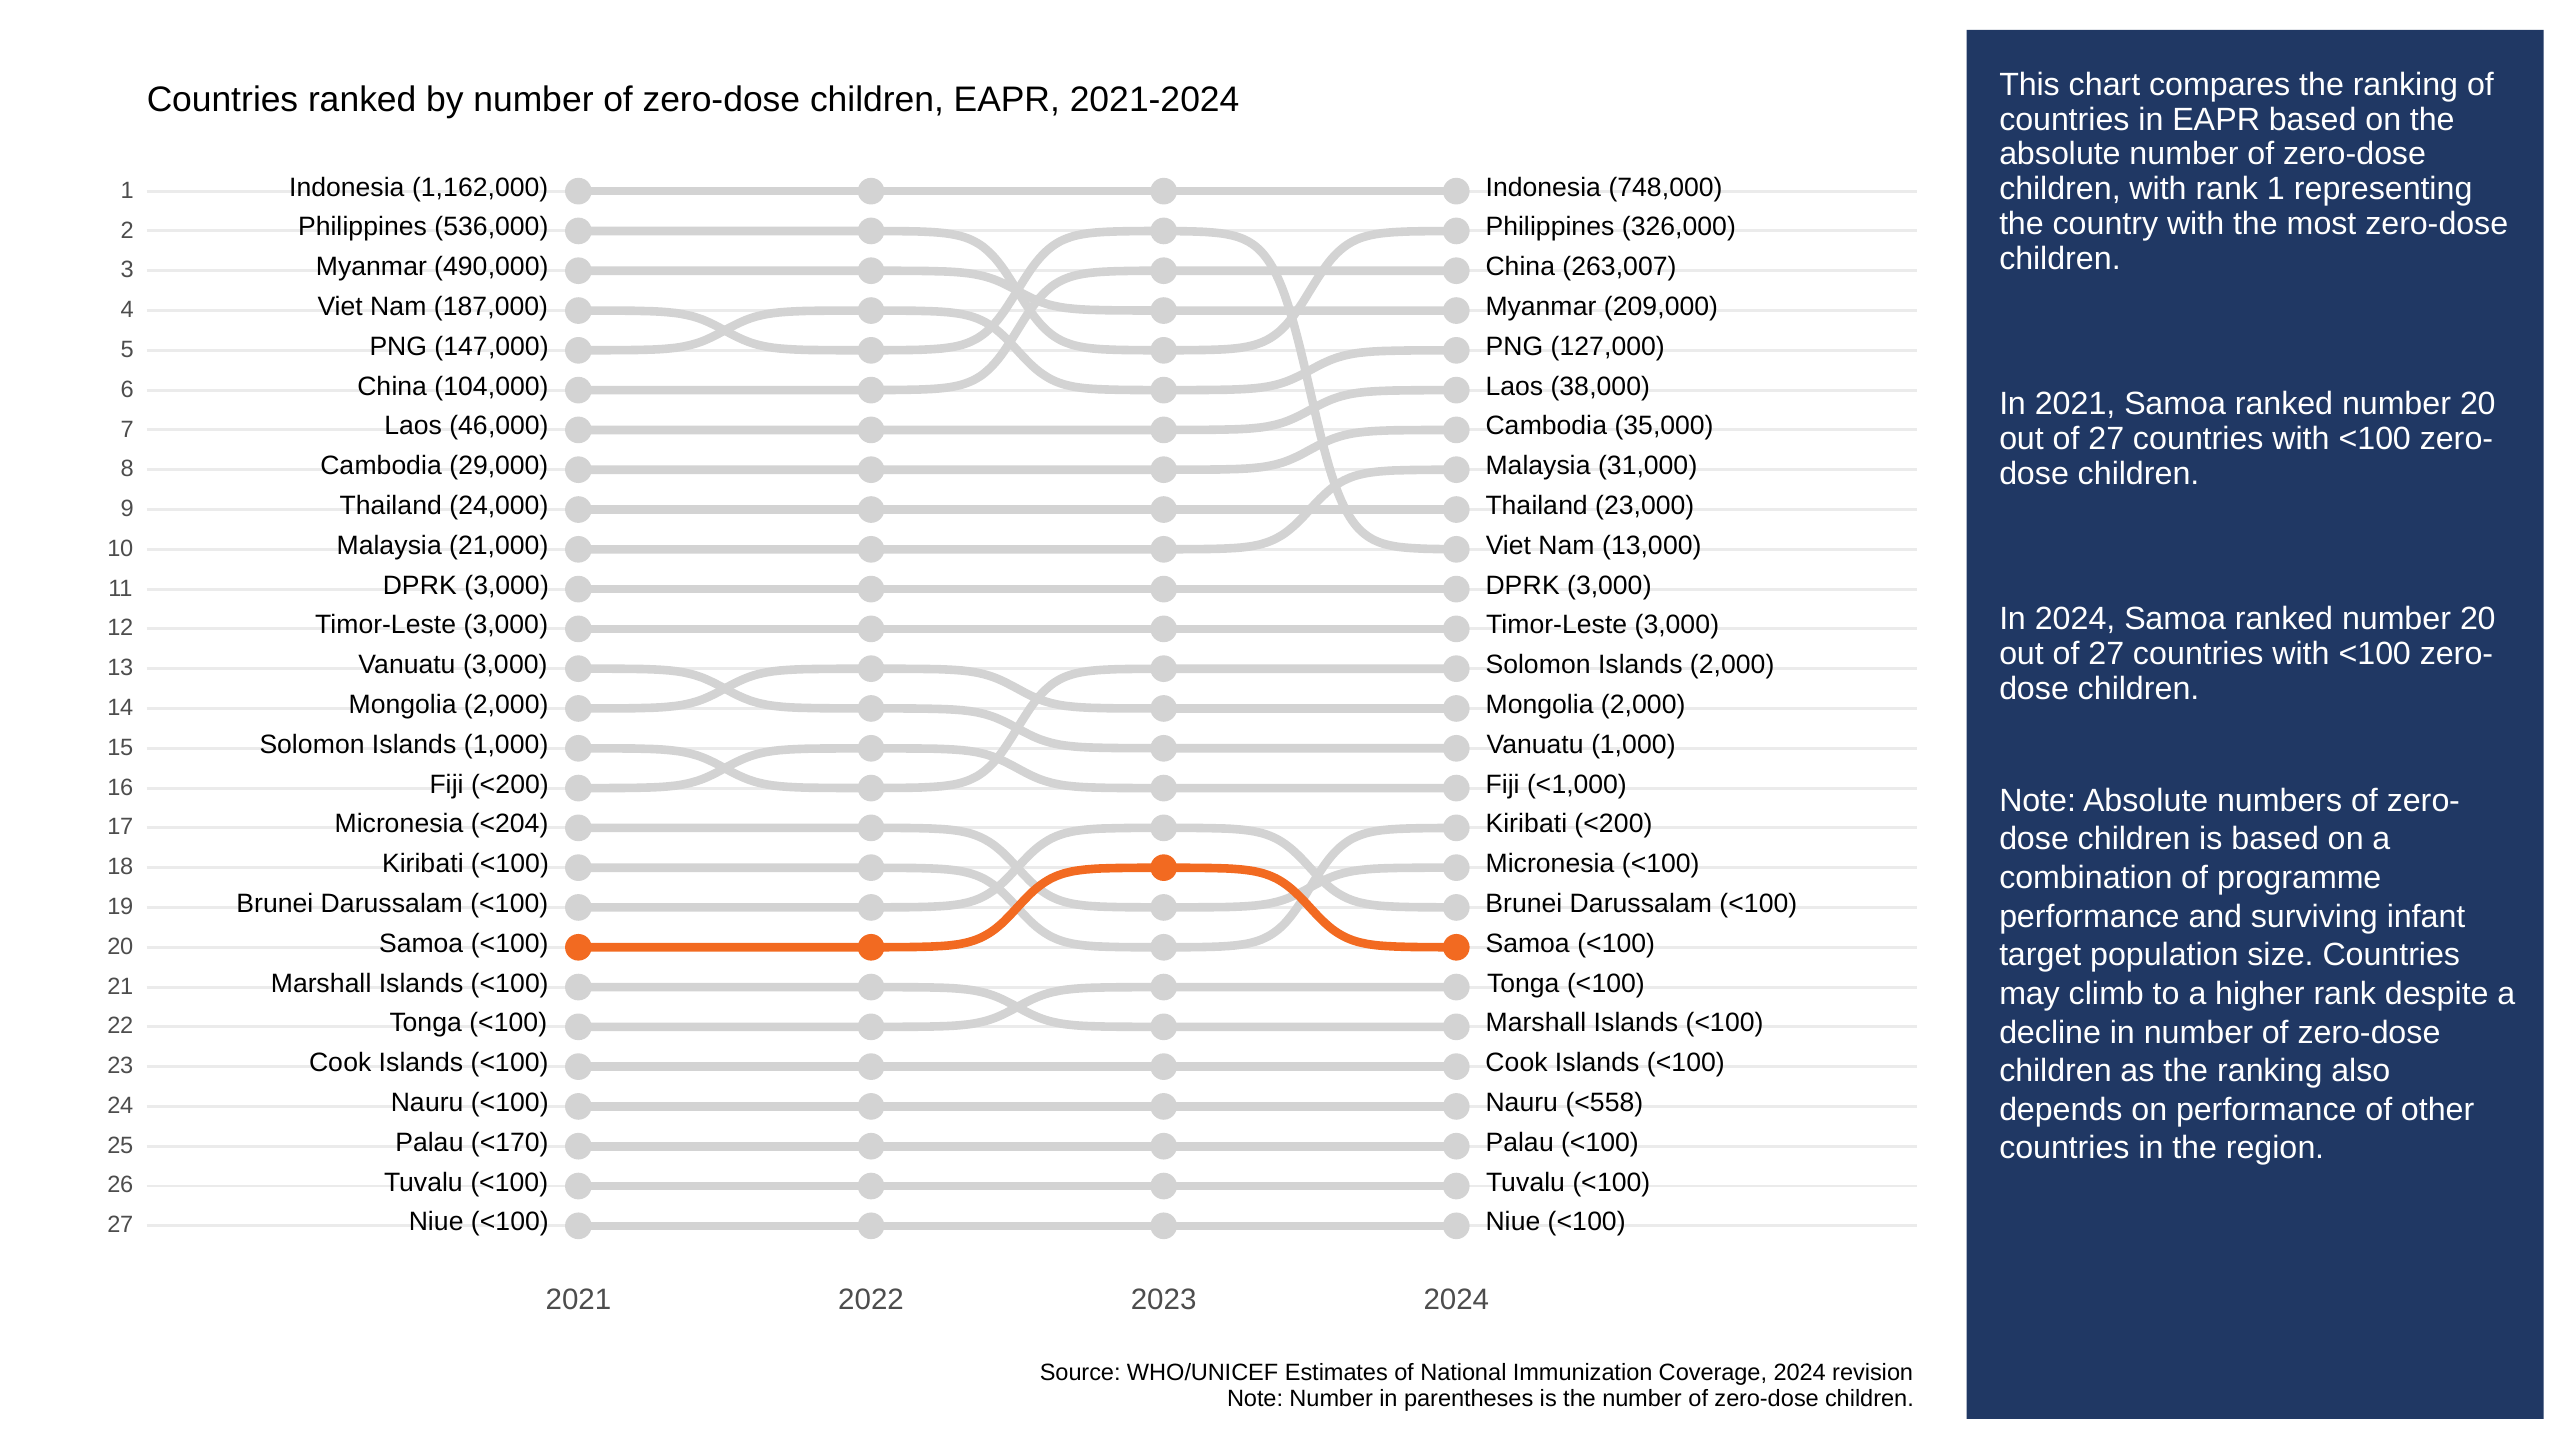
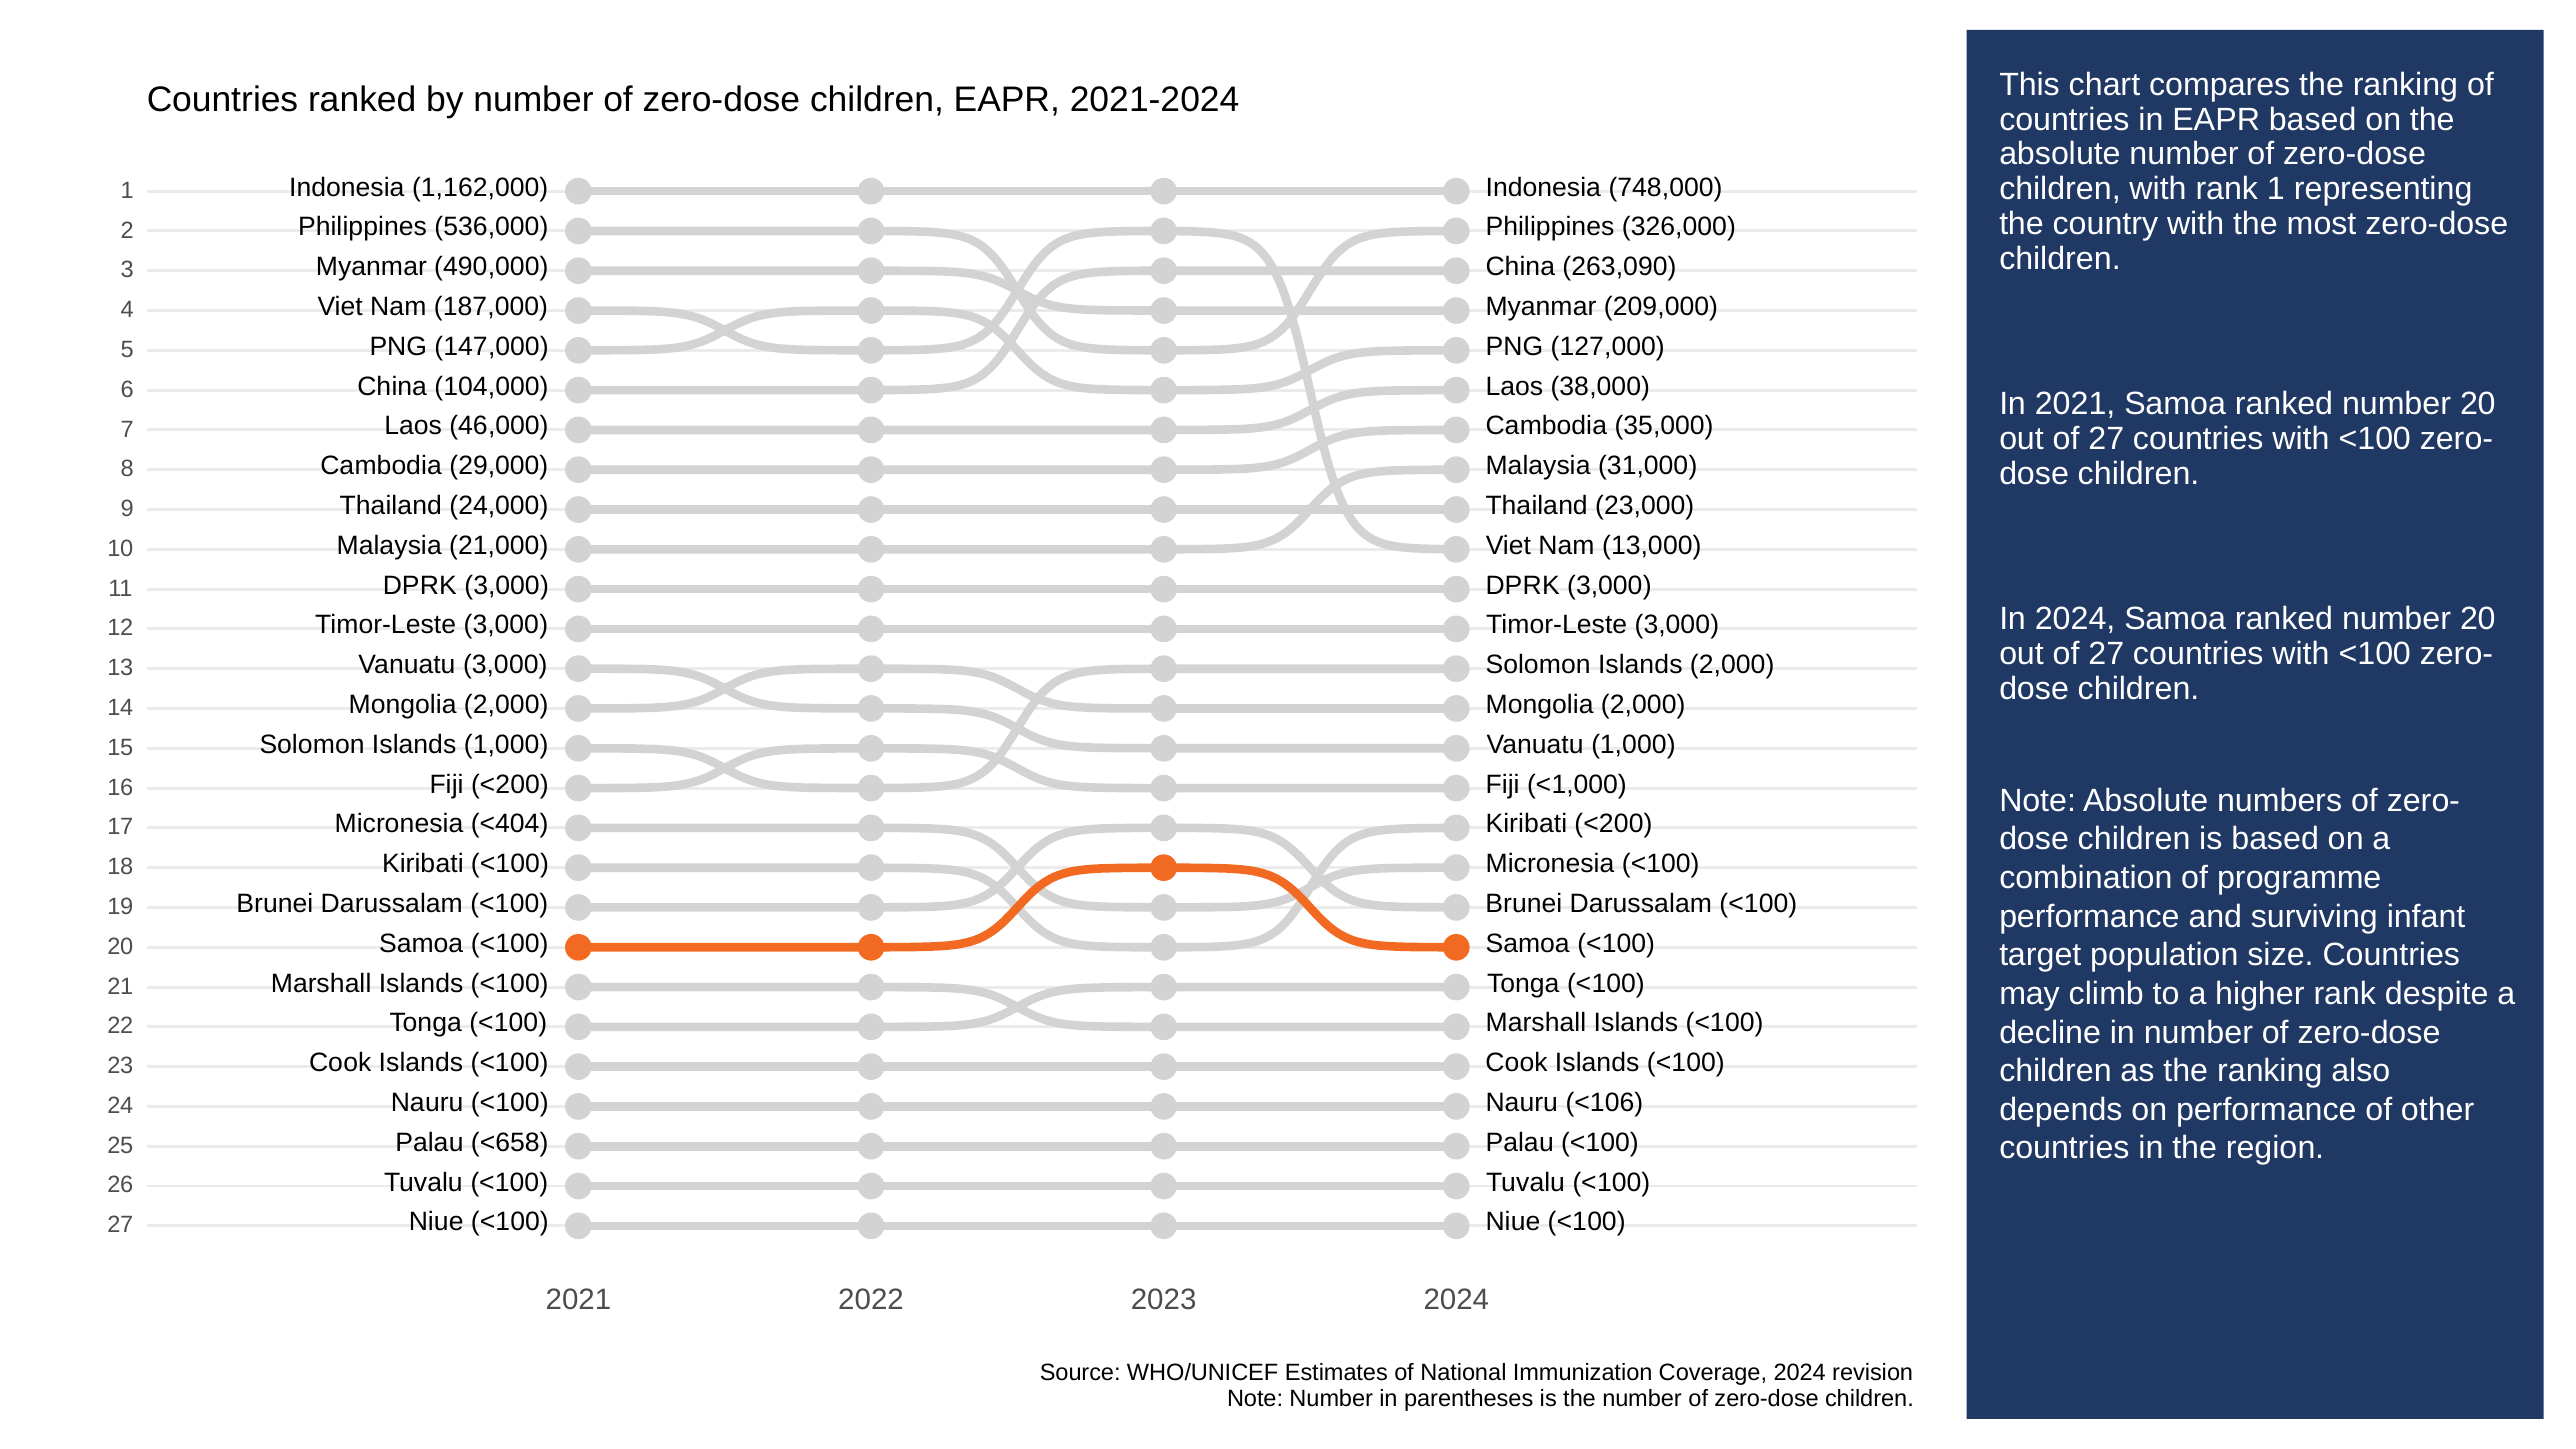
263,007: 263,007 -> 263,090 (1619, 267)
<204: <204 -> <404 (510, 824)
<558: <558 -> <106 (1604, 1103)
<170: <170 -> <658 (510, 1143)
